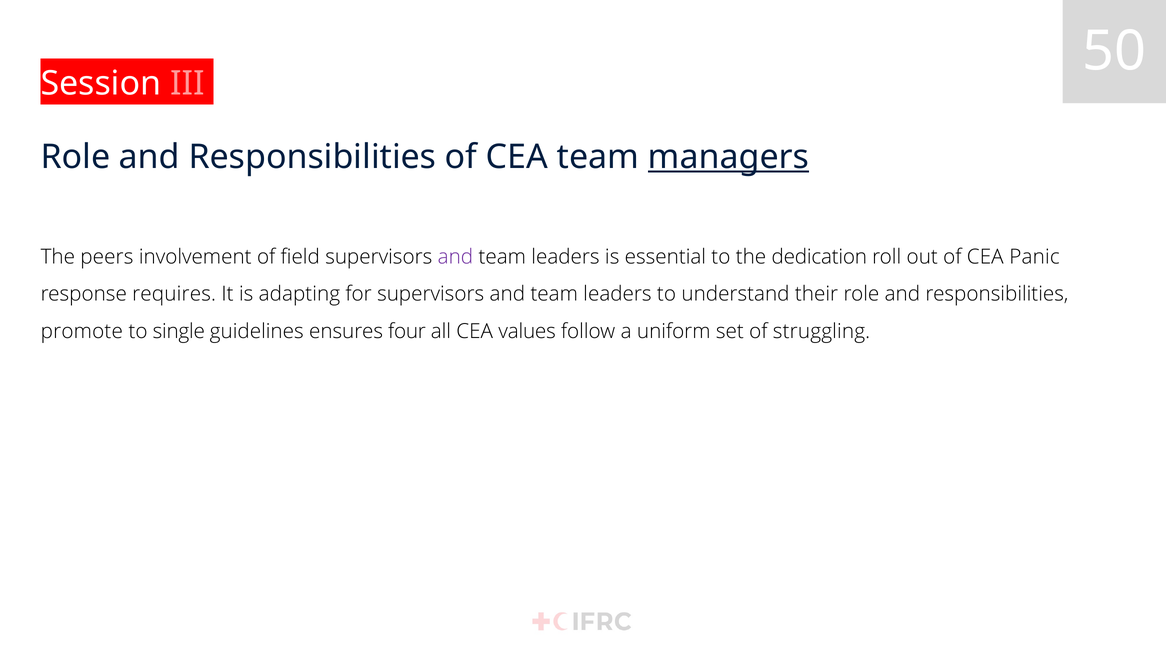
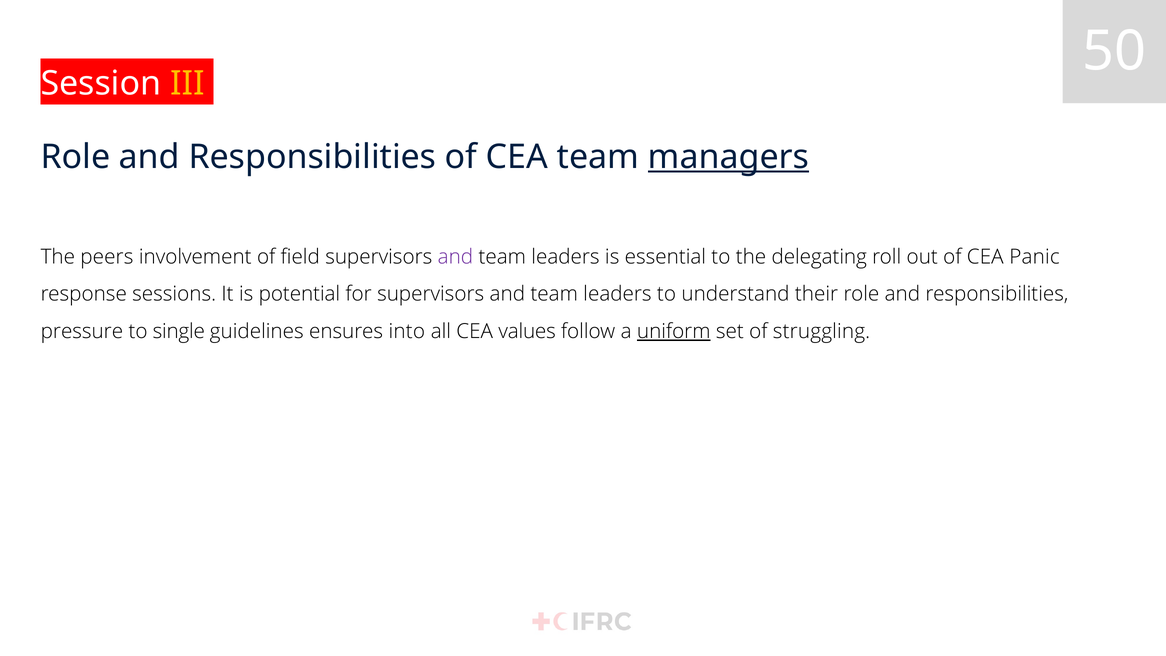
III colour: pink -> yellow (187, 83)
dedication: dedication -> delegating (819, 257)
requires: requires -> sessions (174, 294)
adapting: adapting -> potential (299, 294)
promote: promote -> pressure (82, 331)
four: four -> into (407, 331)
uniform underline: none -> present (674, 331)
